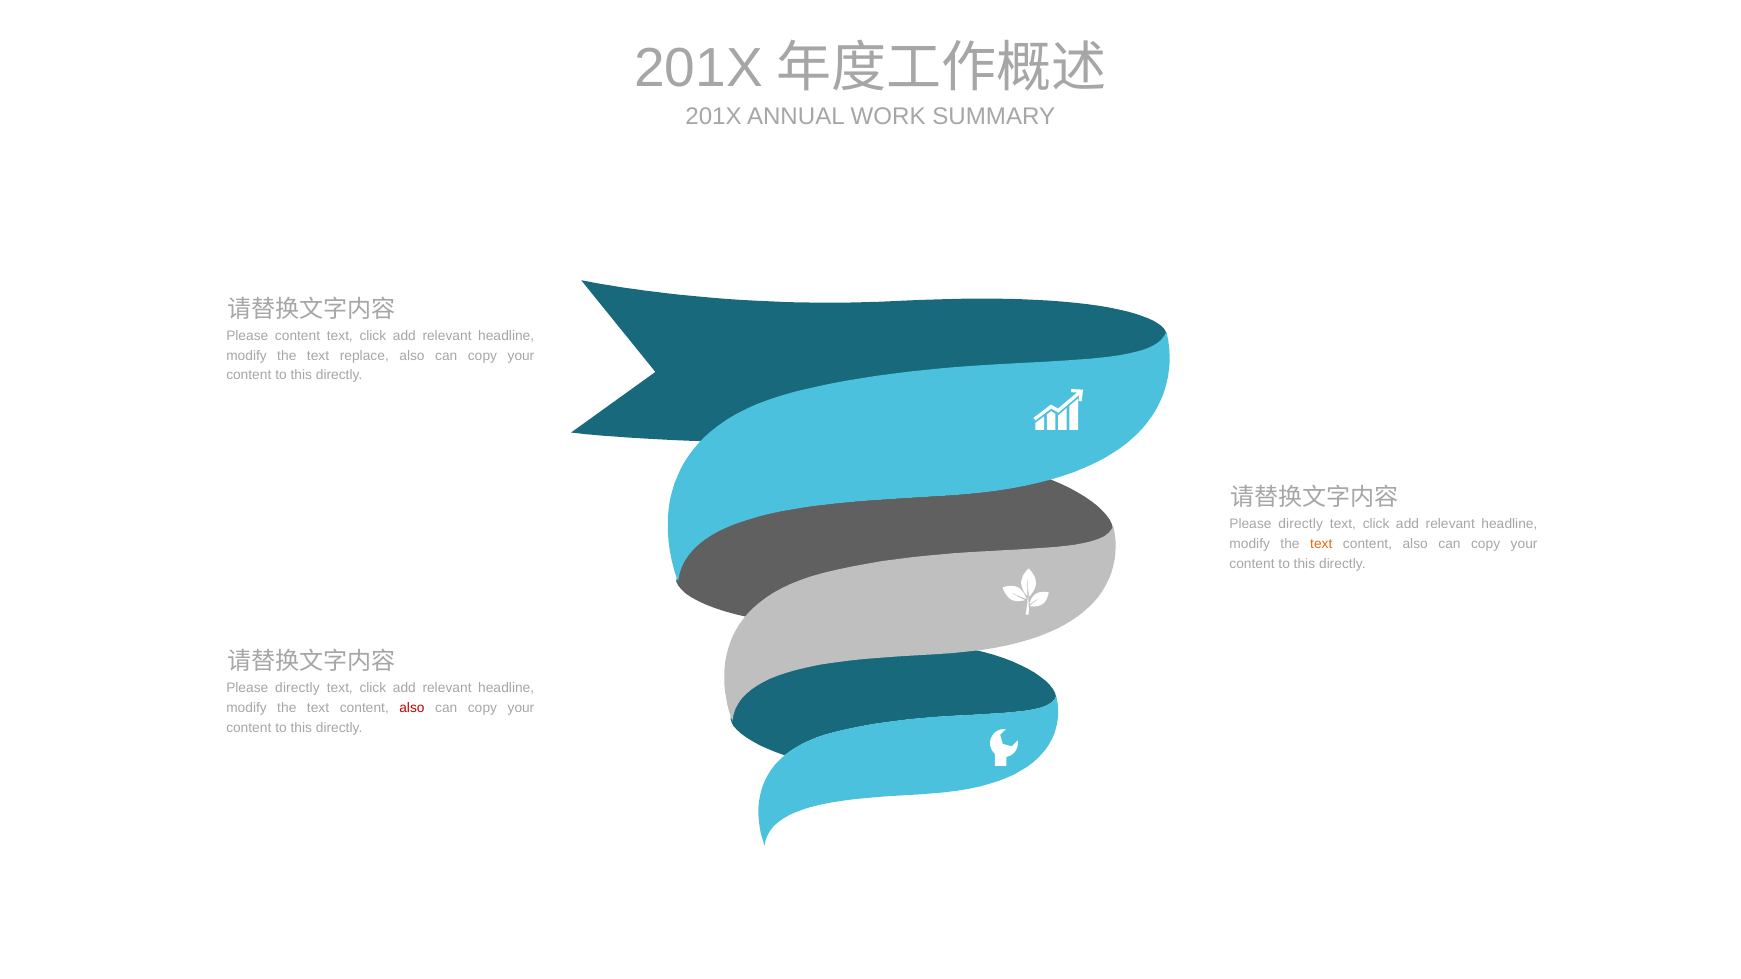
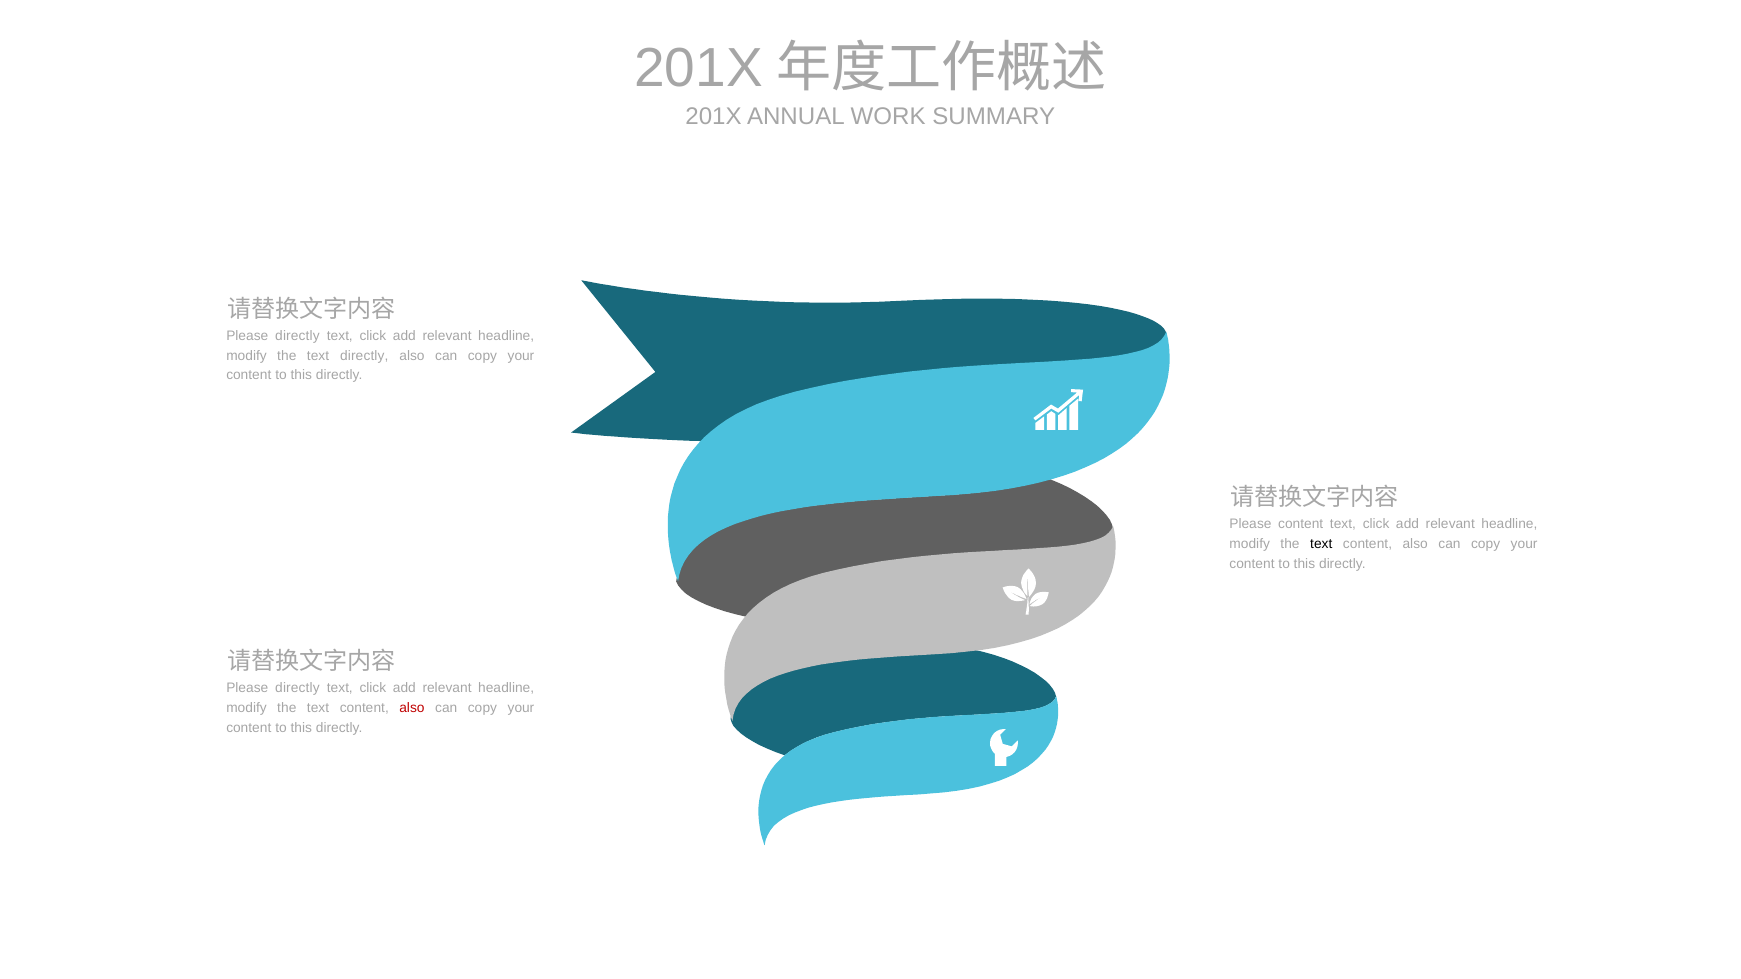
content: content -> directly (297, 336)
text replace: replace -> directly (364, 356)
directly: directly -> content (1301, 524)
text colour: orange -> black (1321, 544)
